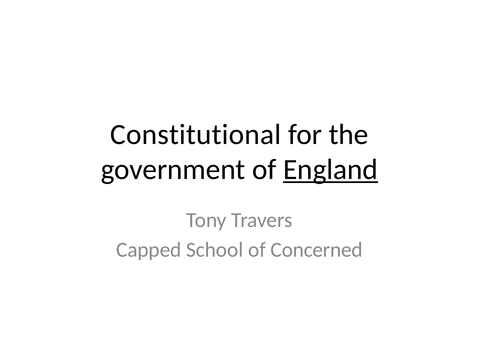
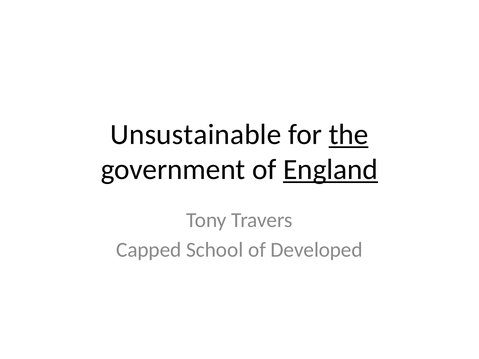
Constitutional: Constitutional -> Unsustainable (196, 135)
the underline: none -> present (349, 135)
Concerned: Concerned -> Developed (317, 250)
